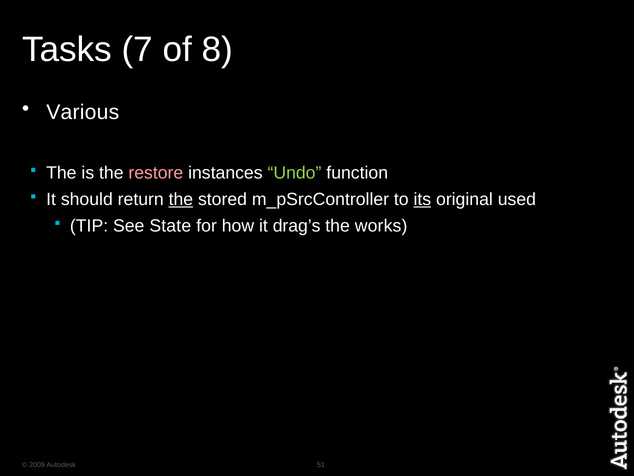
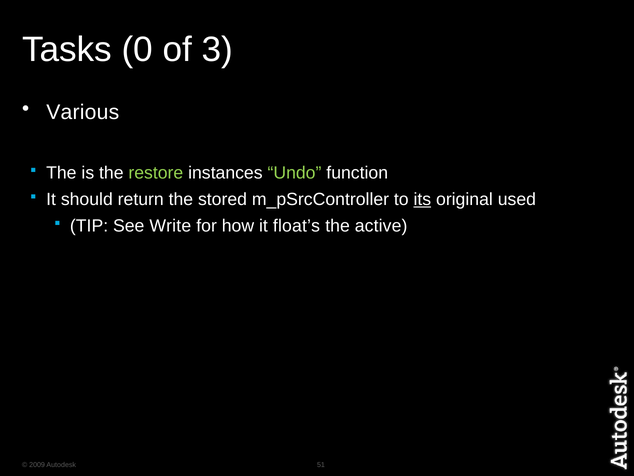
7: 7 -> 0 (137, 50)
8: 8 -> 3 (217, 50)
restore colour: pink -> light green (156, 173)
the underline: present -> none (181, 199)
State: State -> Write (170, 226)
drag’s: drag’s -> float’s (296, 226)
works: works -> active (381, 226)
